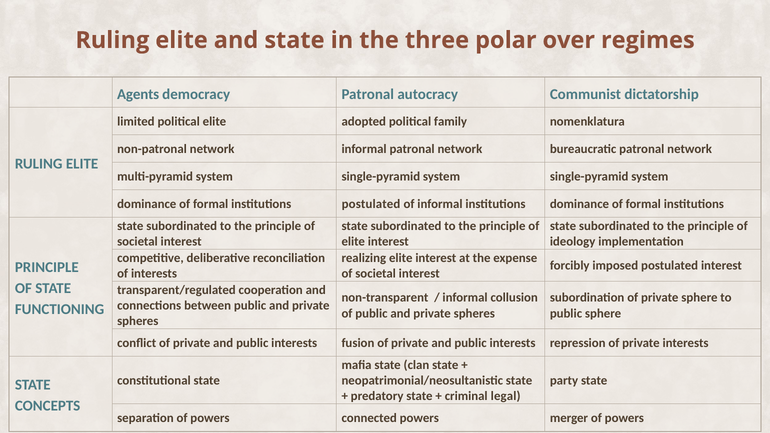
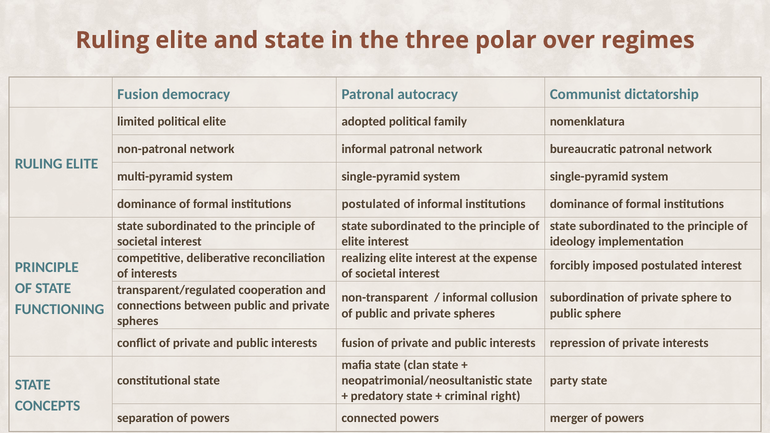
Agents: Agents -> Fusion (138, 94)
legal: legal -> right (506, 396)
